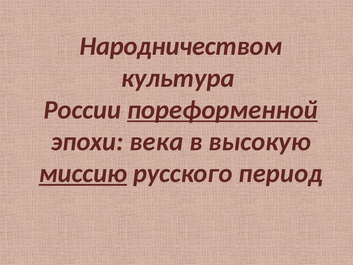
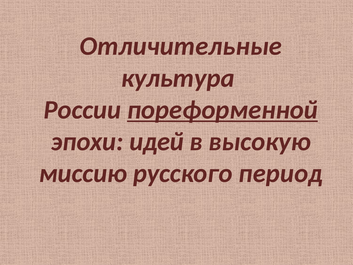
Народничеством: Народничеством -> Отличительные (181, 46)
века: века -> идей (157, 142)
миссию underline: present -> none (83, 173)
